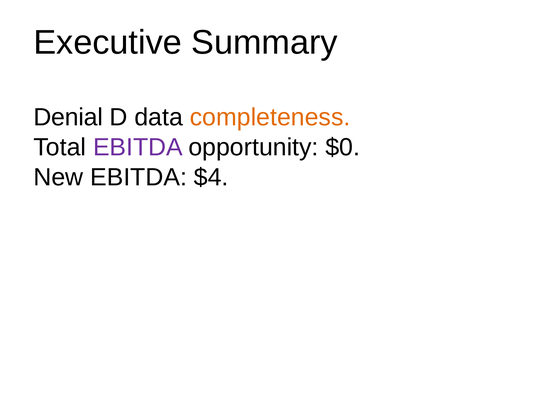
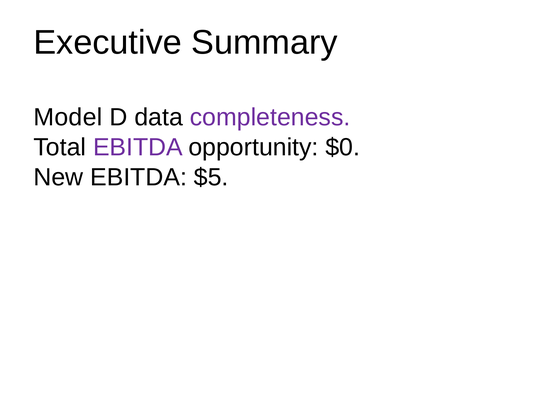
Denial: Denial -> Model (68, 117)
completeness colour: orange -> purple (270, 117)
$4: $4 -> $5 (211, 177)
